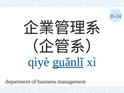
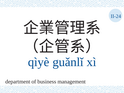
guǎnlǐ underline: present -> none (68, 62)
